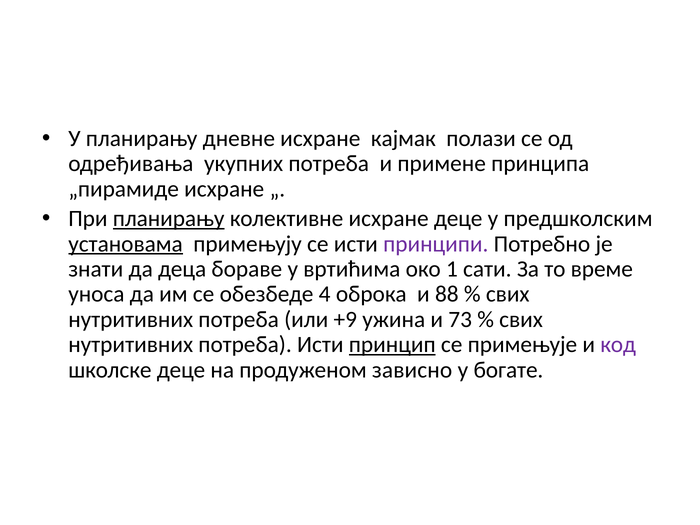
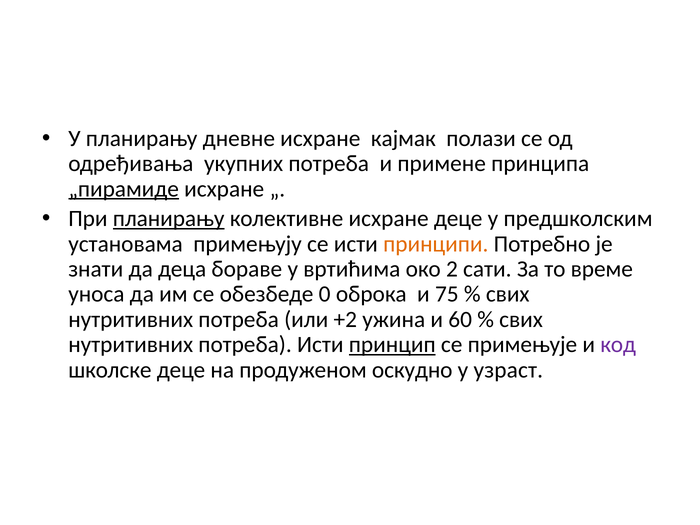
„пирамиде underline: none -> present (124, 189)
установама underline: present -> none (126, 244)
принципи colour: purple -> orange (436, 244)
1: 1 -> 2 (452, 269)
4: 4 -> 0 (325, 294)
88: 88 -> 75 (447, 294)
+9: +9 -> +2 (345, 319)
73: 73 -> 60 (460, 319)
зависно: зависно -> оскудно (412, 370)
богате: богате -> узраст (508, 370)
